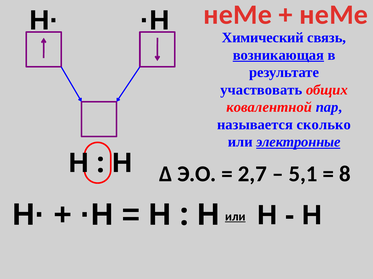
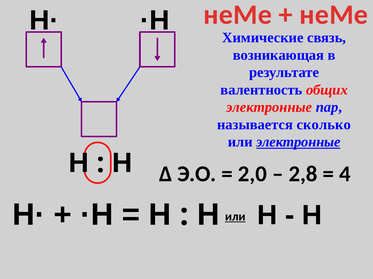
Химический: Химический -> Химические (263, 38)
возникающая underline: present -> none (278, 55)
участвовать: участвовать -> валентность (261, 90)
ковалентной: ковалентной -> электронные (269, 107)
2,7: 2,7 -> 2,0 (252, 174)
5,1: 5,1 -> 2,8 (303, 174)
8: 8 -> 4 (345, 174)
